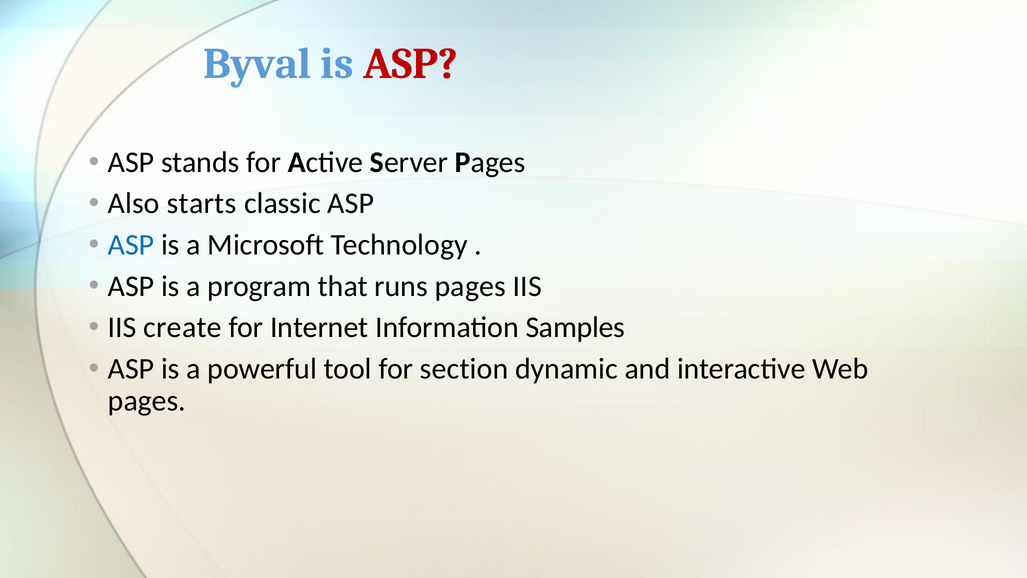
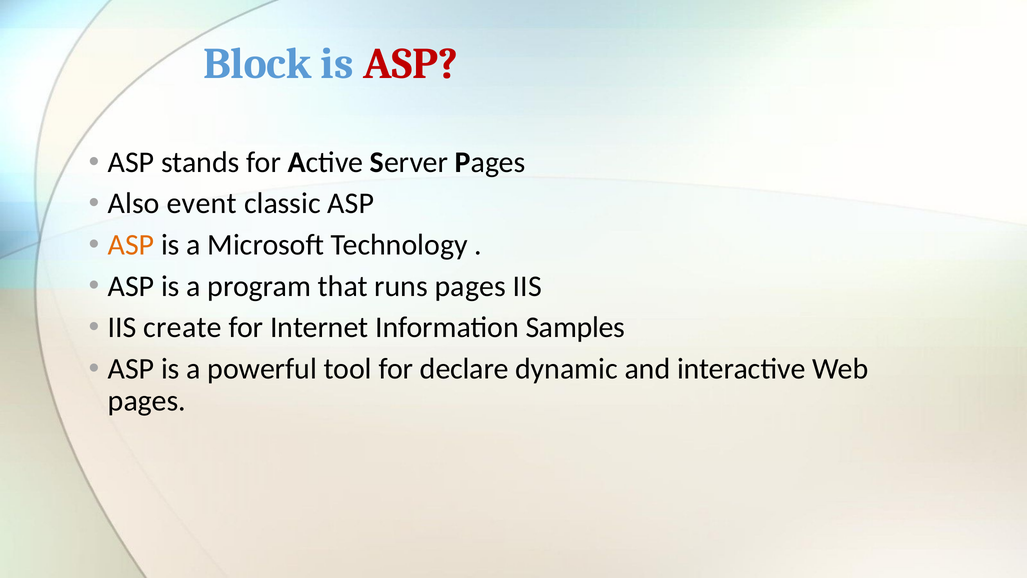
Byval: Byval -> Block (257, 64)
starts: starts -> event (202, 203)
ASP colour: blue -> orange (131, 245)
section: section -> declare (464, 369)
